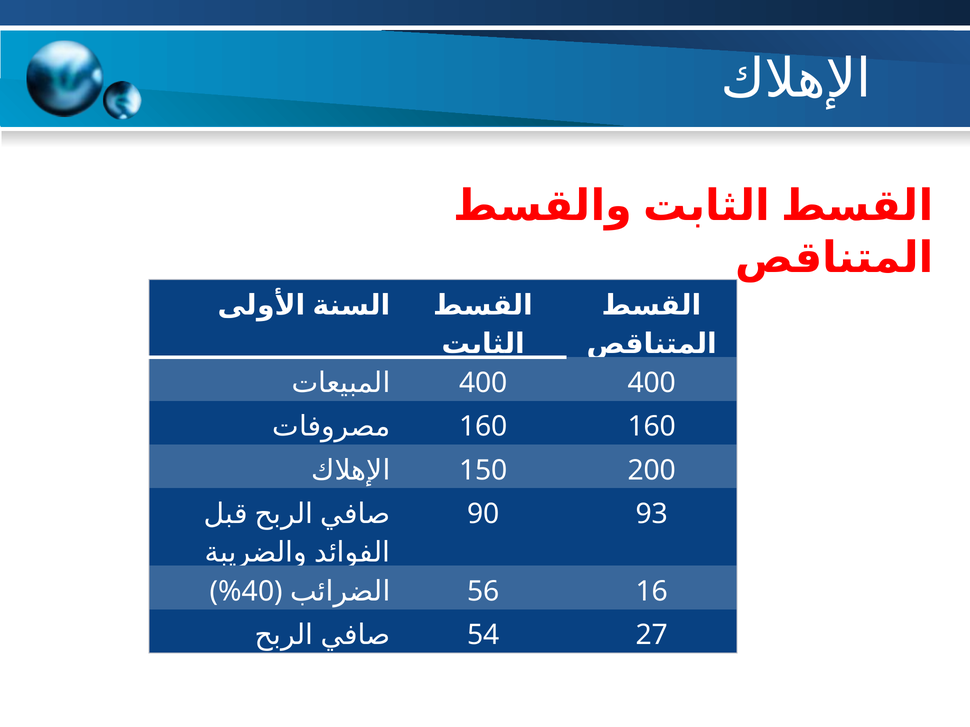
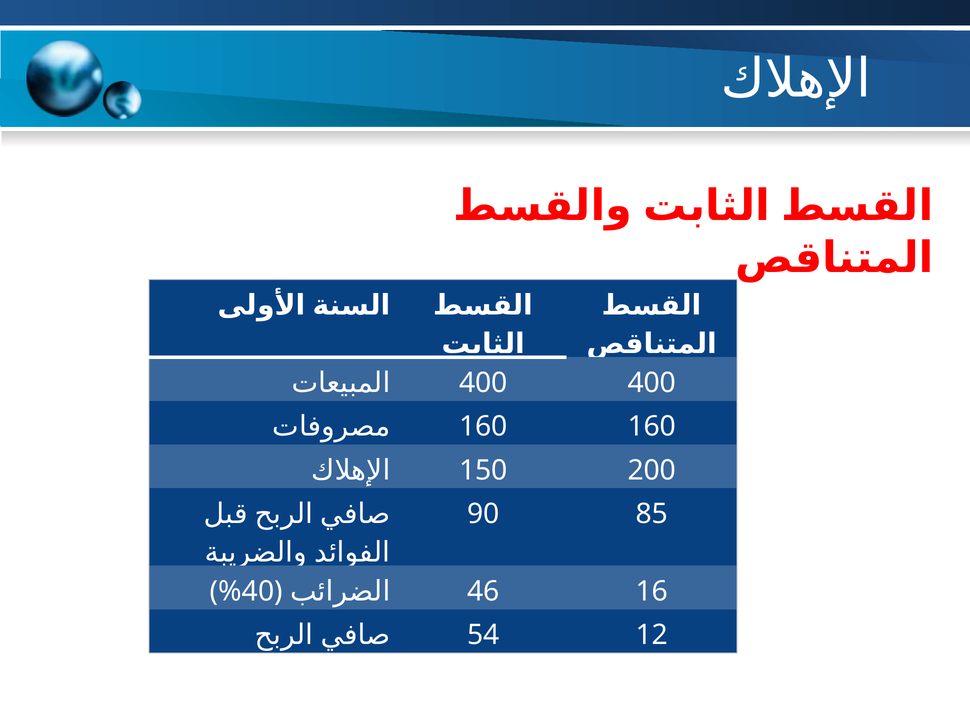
93: 93 -> 85 (652, 514)
56: 56 -> 46 (483, 592)
27: 27 -> 12 (652, 636)
